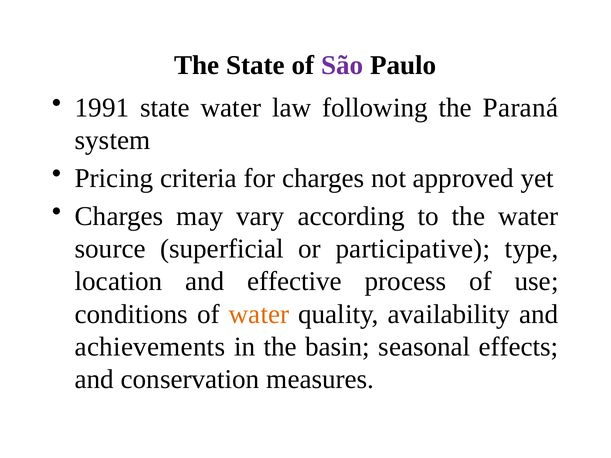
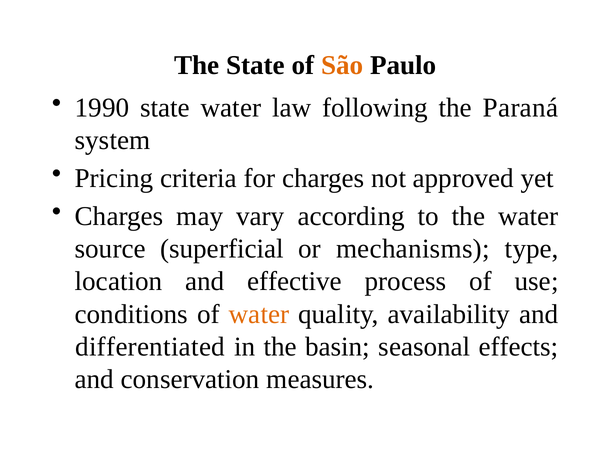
São colour: purple -> orange (342, 66)
1991: 1991 -> 1990 (102, 108)
participative: participative -> mechanisms (413, 249)
achievements: achievements -> differentiated (150, 347)
